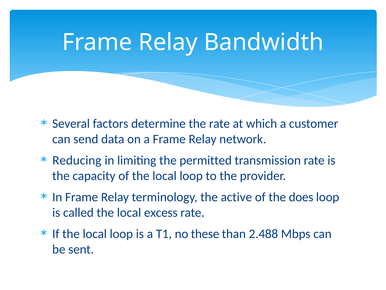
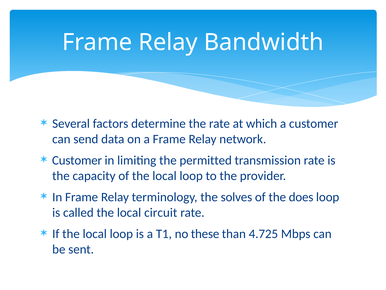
Reducing: Reducing -> Customer (77, 160)
active: active -> solves (236, 197)
excess: excess -> circuit (161, 212)
2.488: 2.488 -> 4.725 (263, 234)
